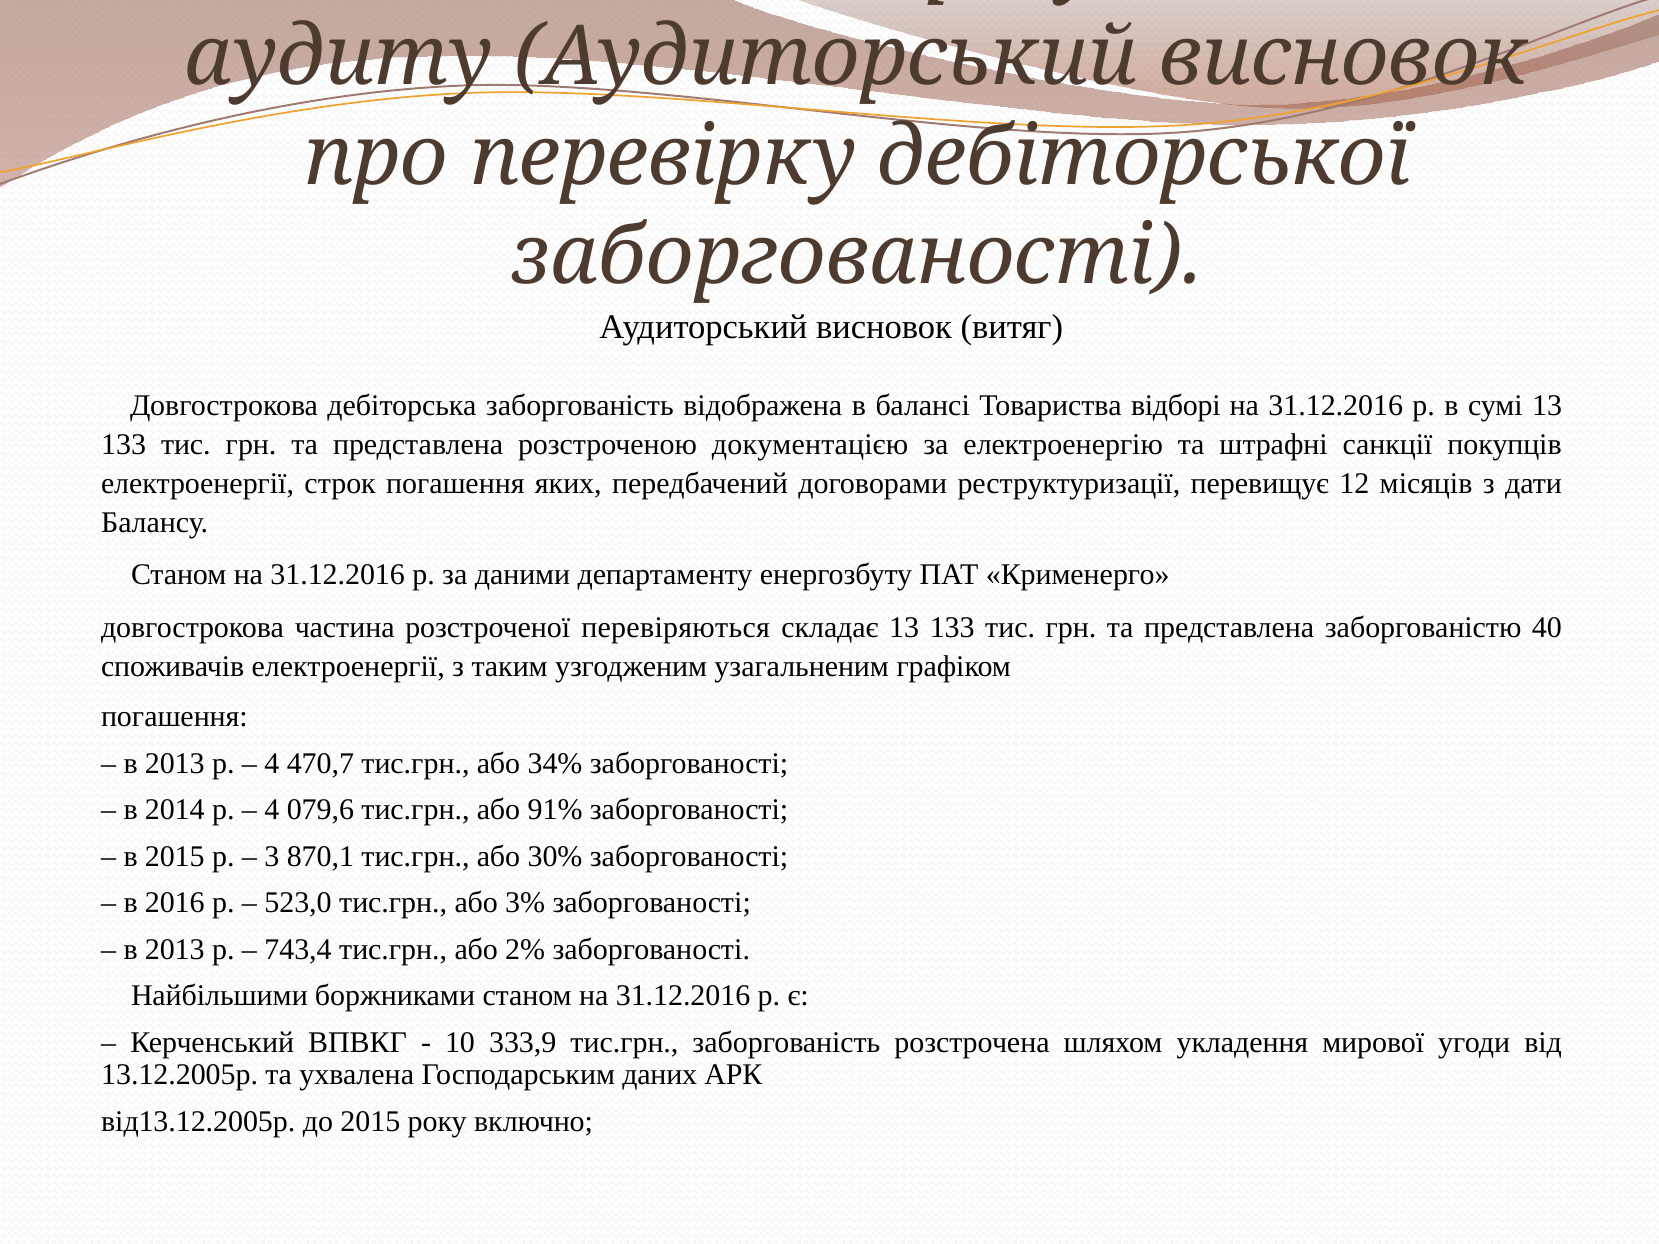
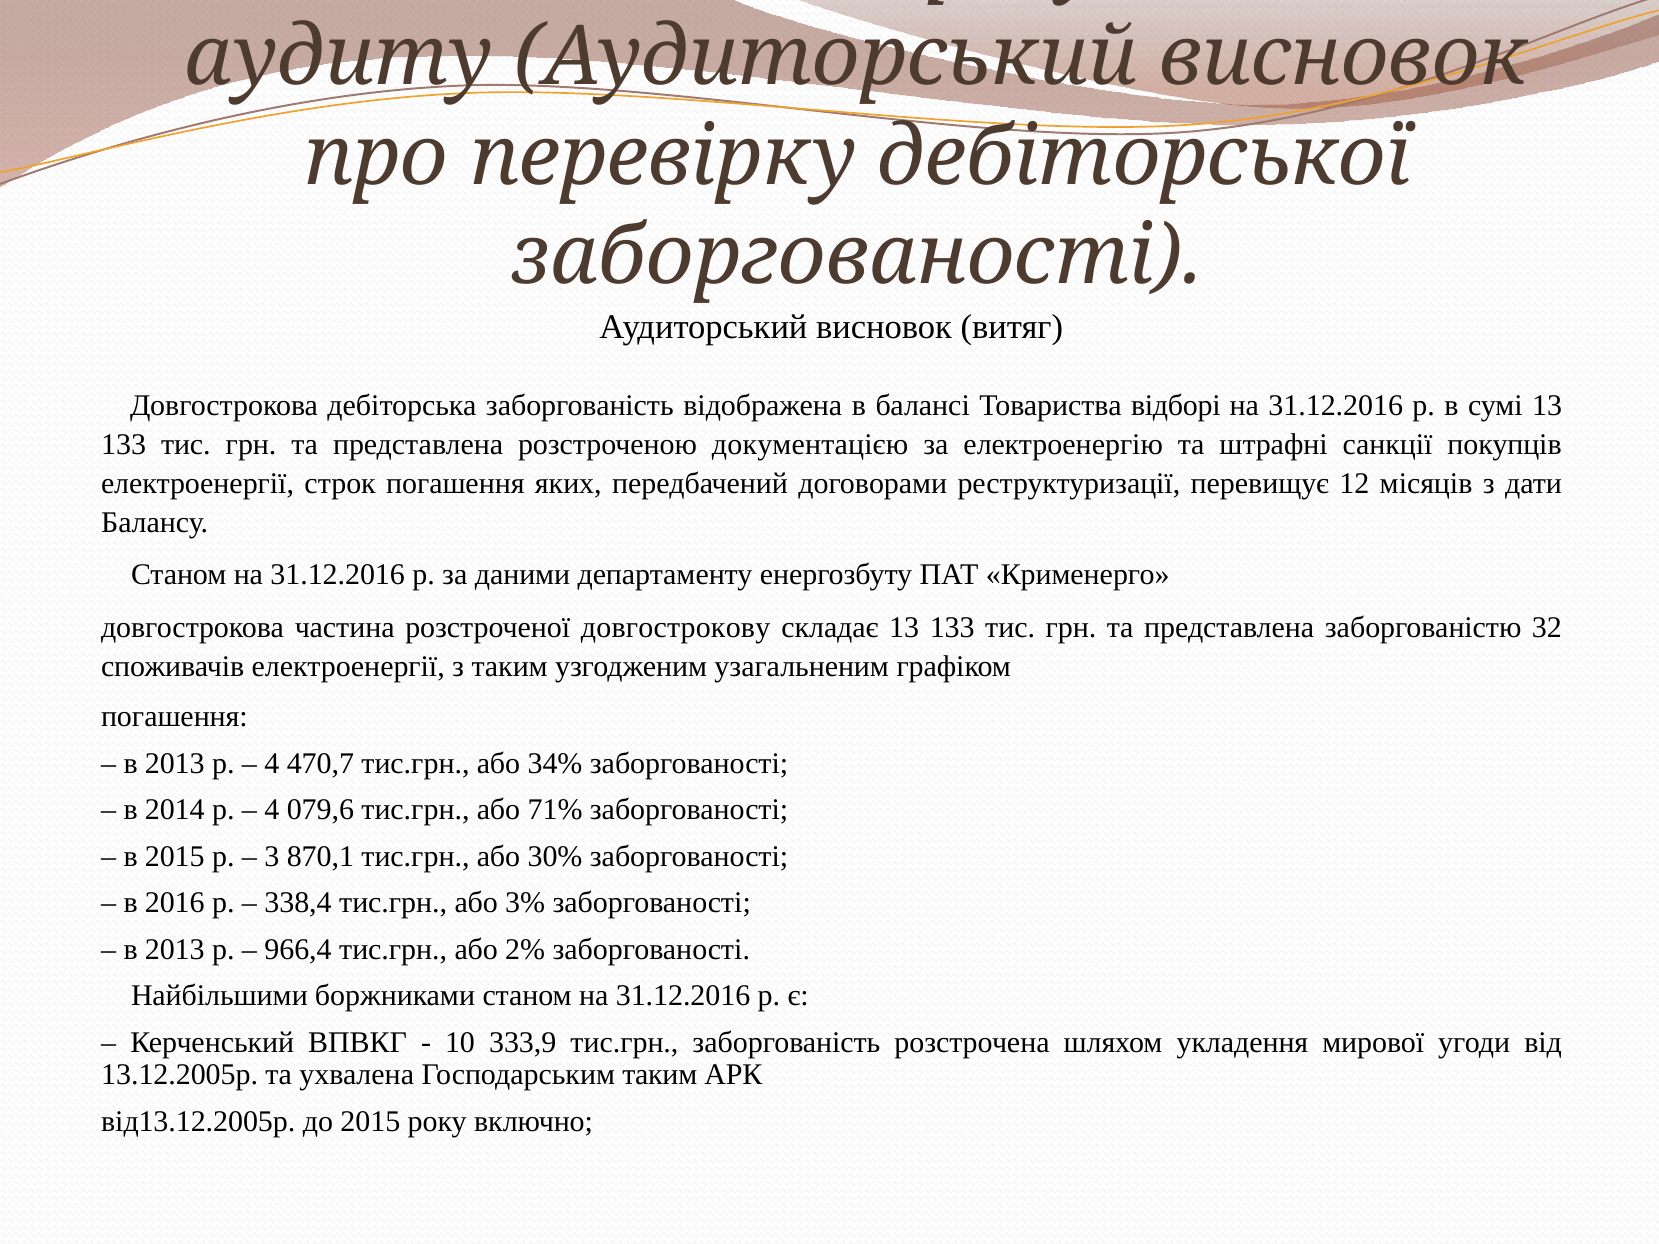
перевіряються: перевіряються -> довгострокову (676, 628)
40: 40 -> 32 (1547, 628)
91%: 91% -> 71% (555, 810)
523,0: 523,0 -> 338,4 (298, 903)
743,4: 743,4 -> 966,4 (298, 950)
Господарським даних: даних -> таким (660, 1075)
